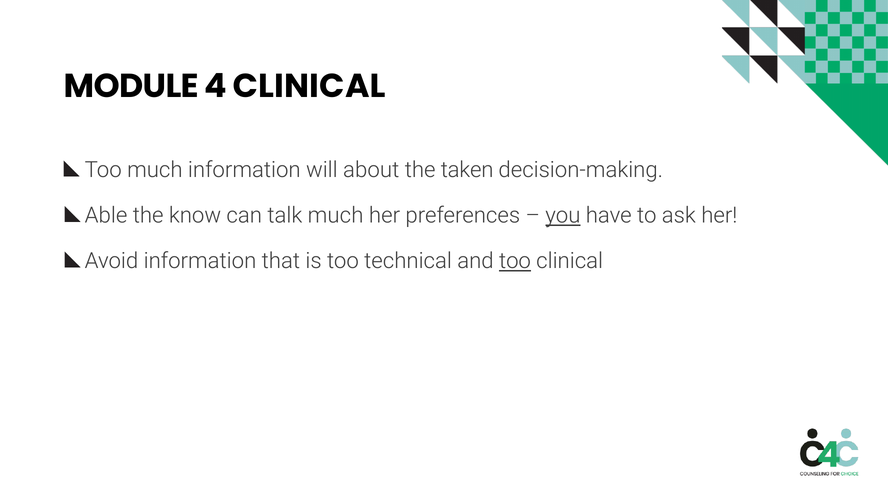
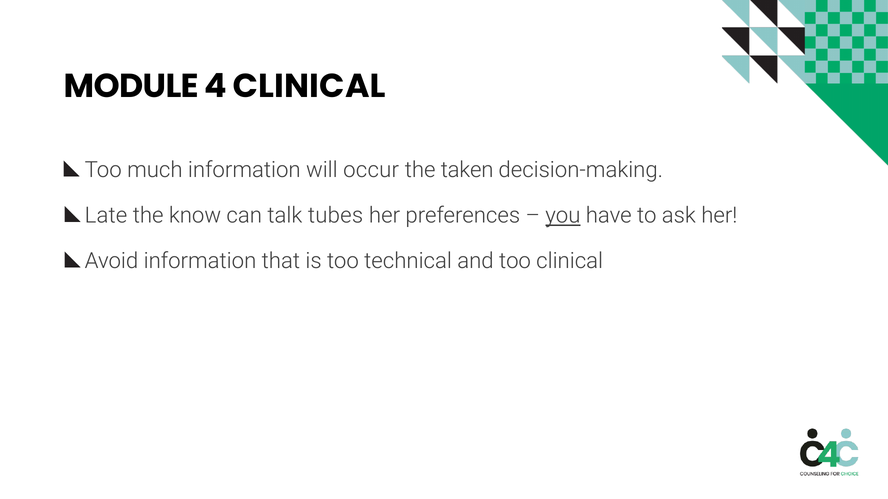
about: about -> occur (371, 170)
Able: Able -> Late (106, 216)
talk much: much -> tubes (336, 216)
too underline: present -> none (515, 261)
